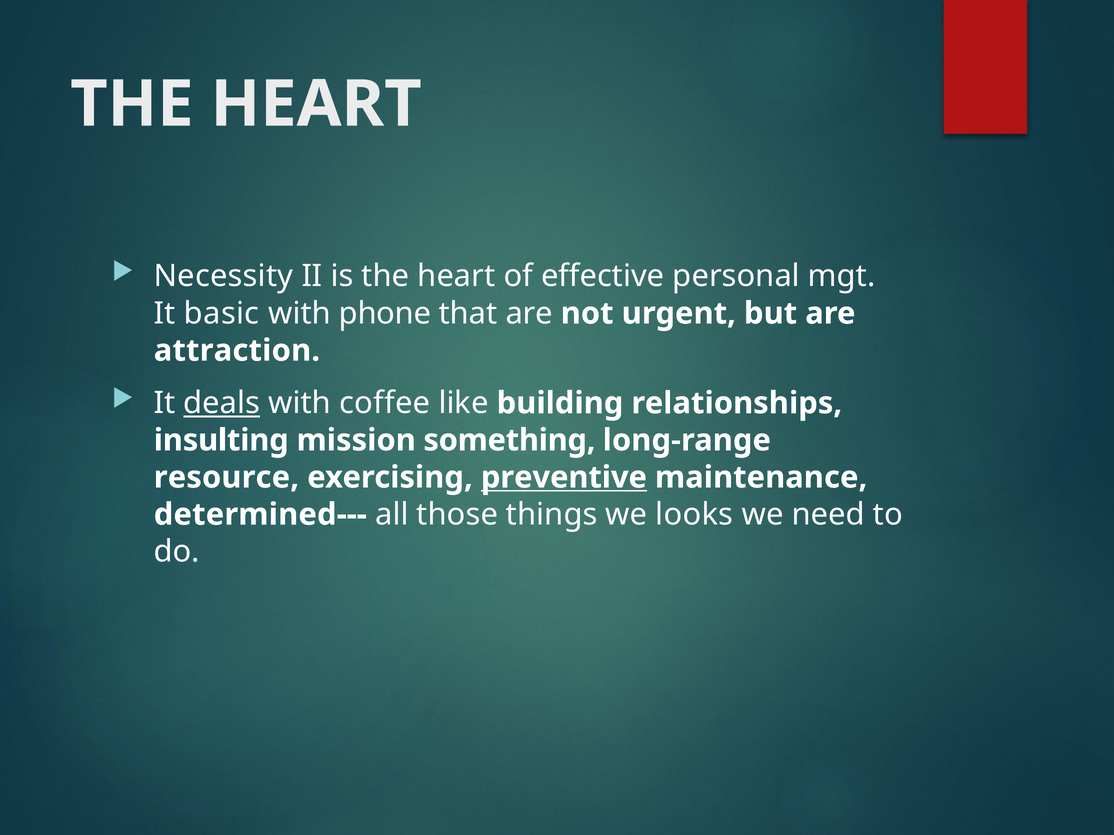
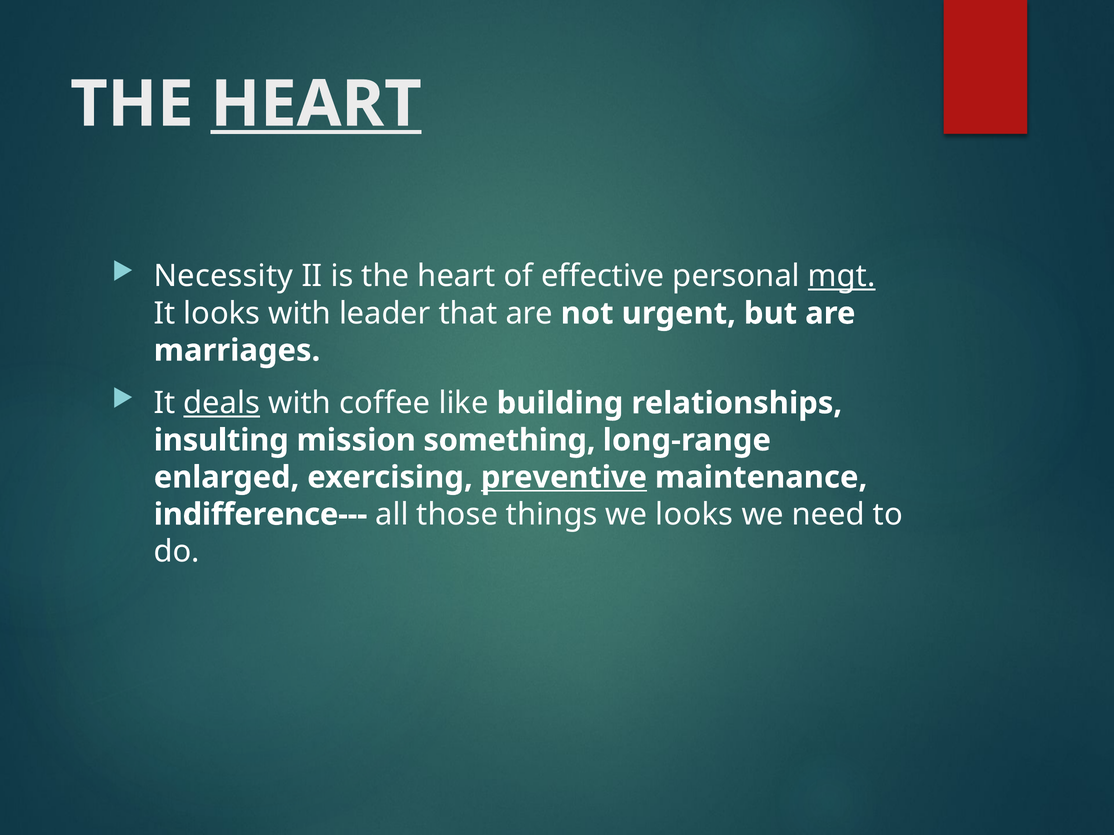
HEART underline: none -> present (316, 104)
mgt underline: none -> present (842, 276)
It basic: basic -> looks (222, 314)
phone: phone -> leader (385, 314)
attraction: attraction -> marriages (237, 351)
resource: resource -> enlarged (227, 478)
determined---: determined--- -> indifference--- (260, 515)
